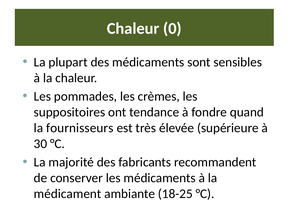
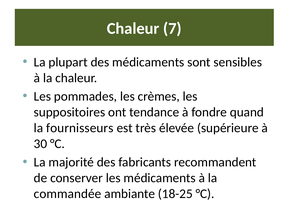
0: 0 -> 7 (172, 29)
médicament: médicament -> commandée (68, 194)
